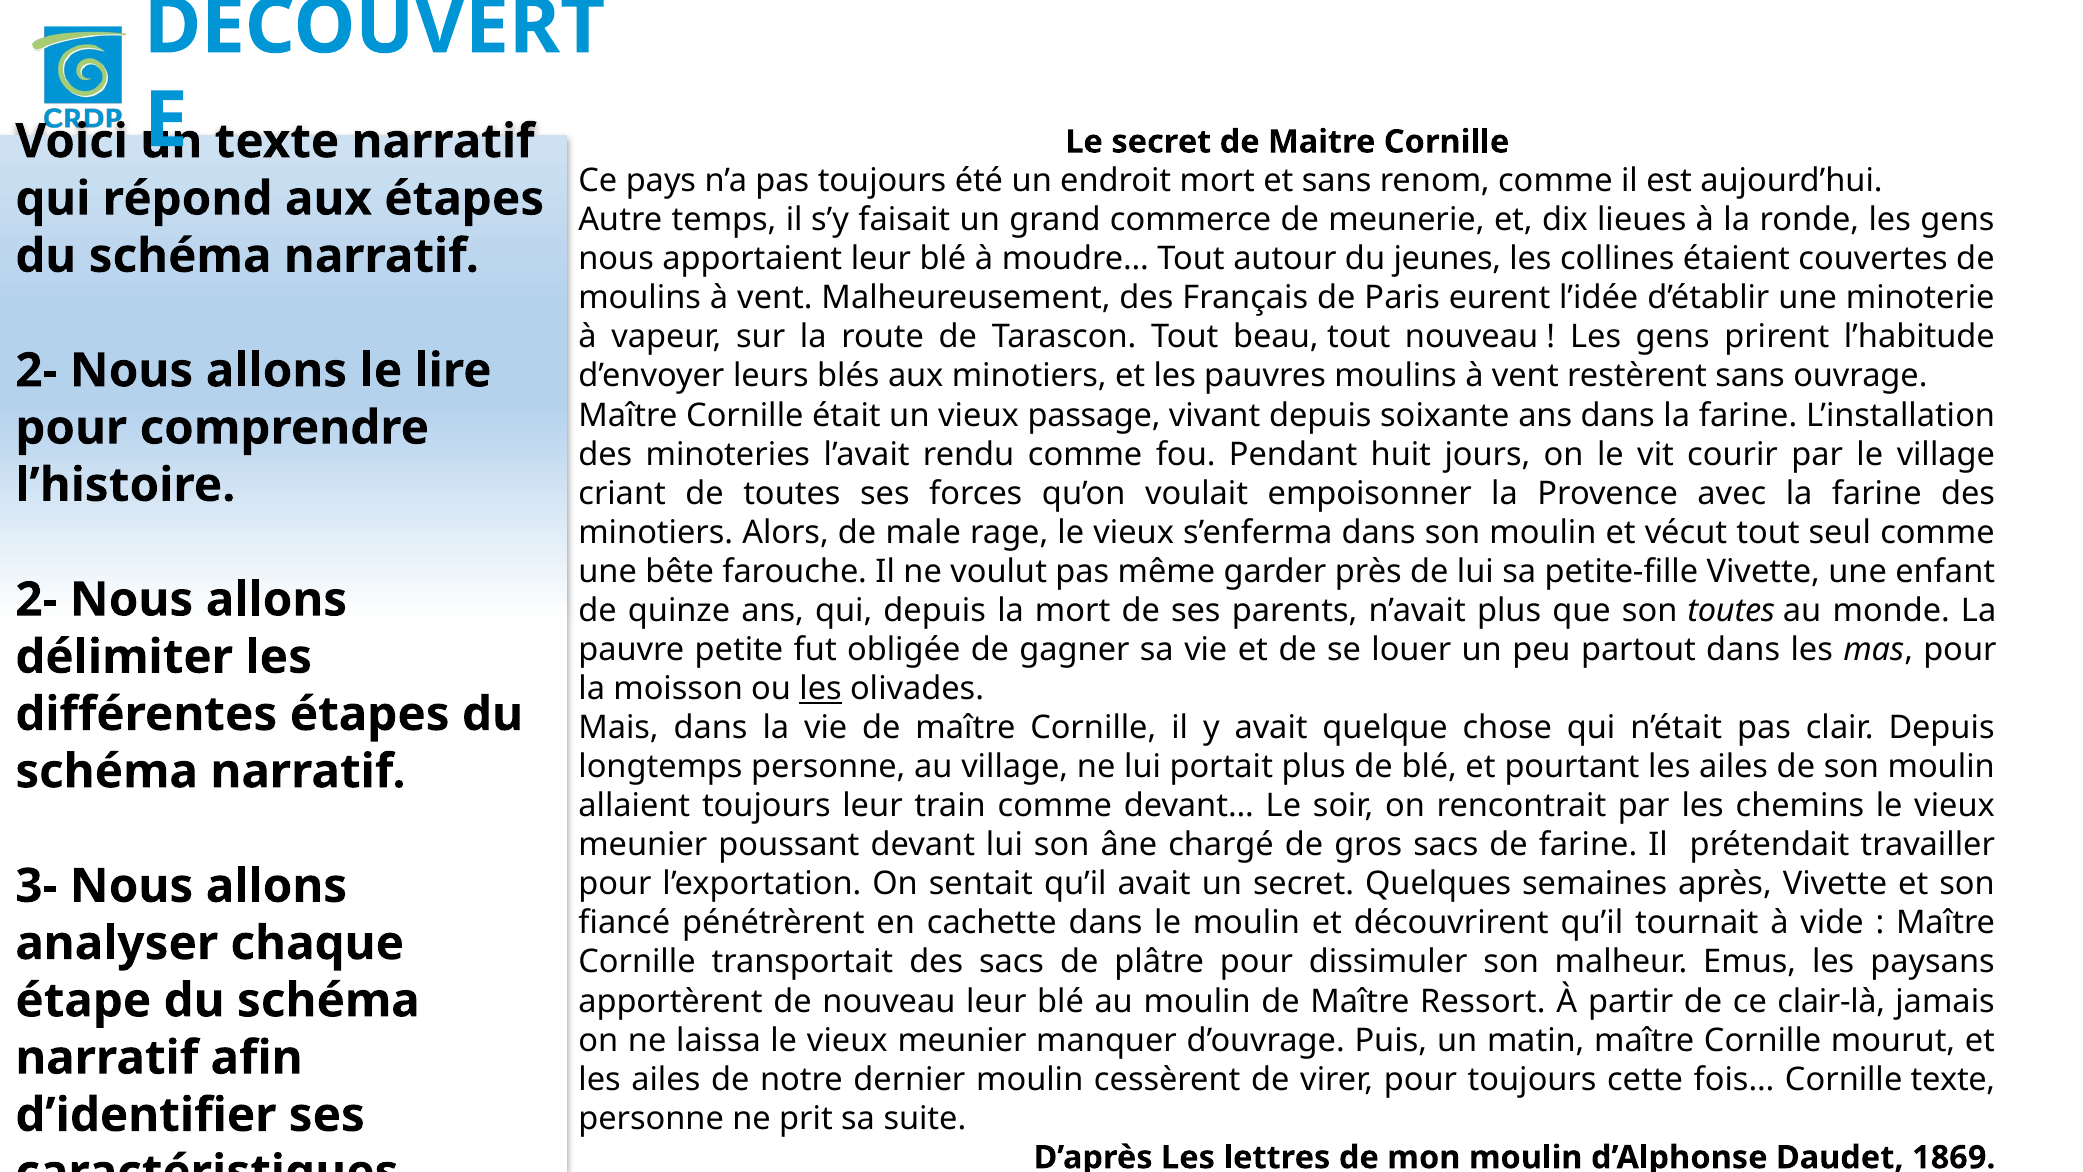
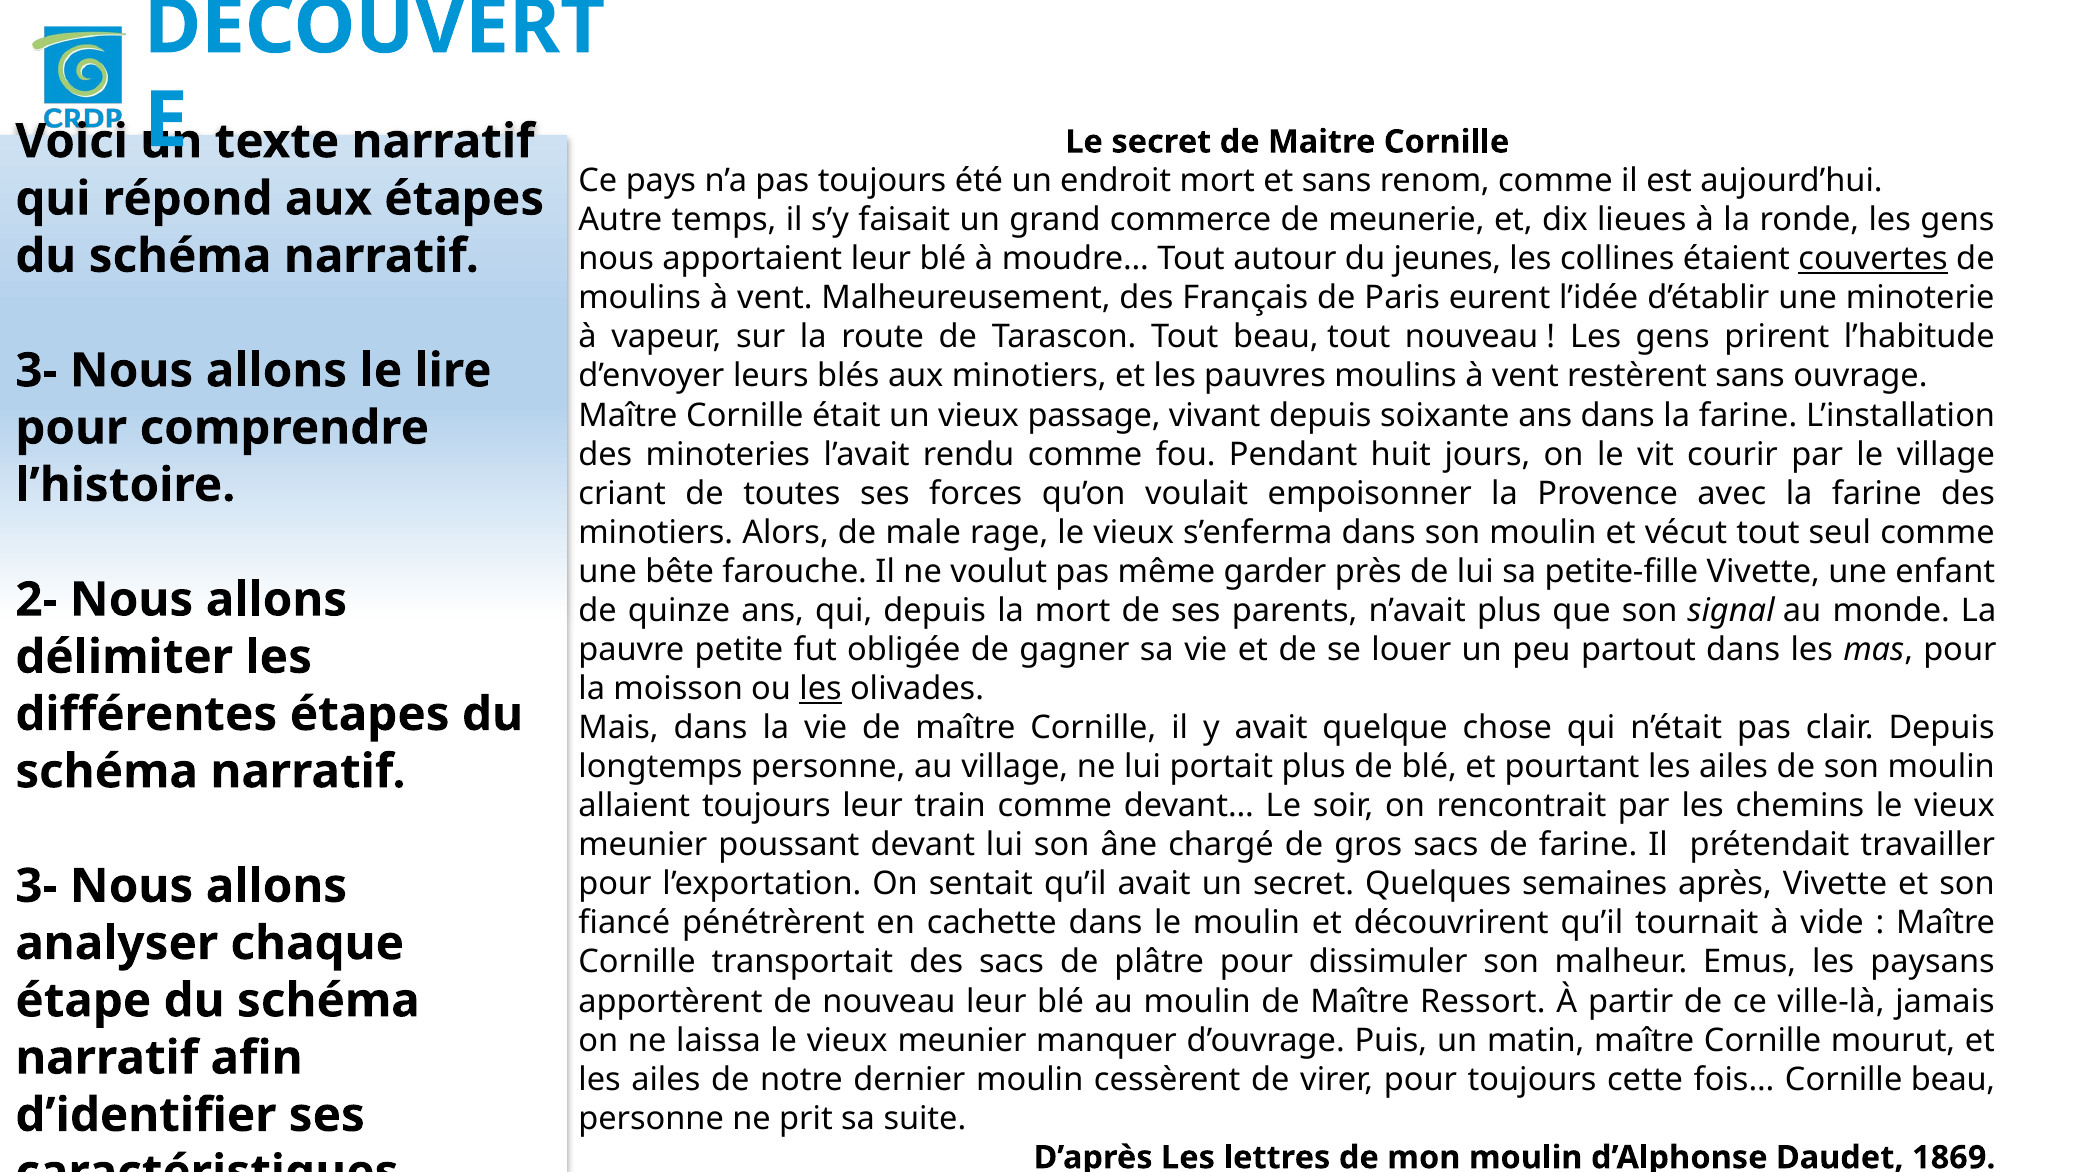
couvertes underline: none -> present (1873, 259)
2-: 2- -> 3- (37, 371)
son toutes: toutes -> signal (1731, 610)
clair-là: clair-là -> ville-là (1831, 1001)
Cornille texte: texte -> beau (1953, 1079)
